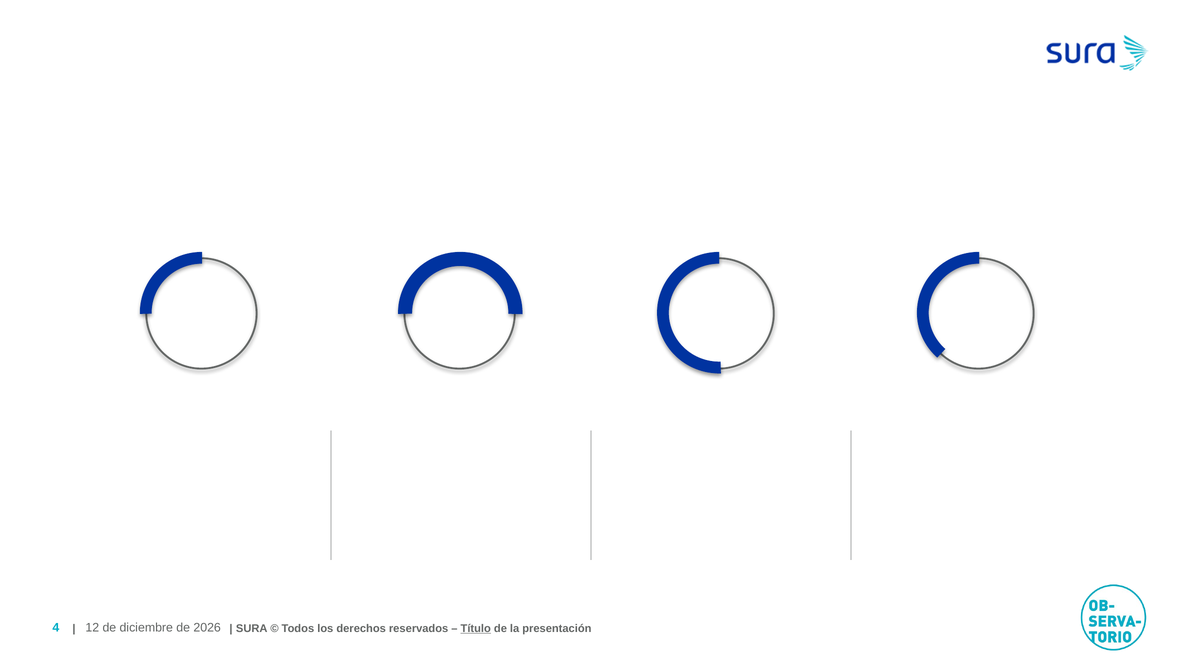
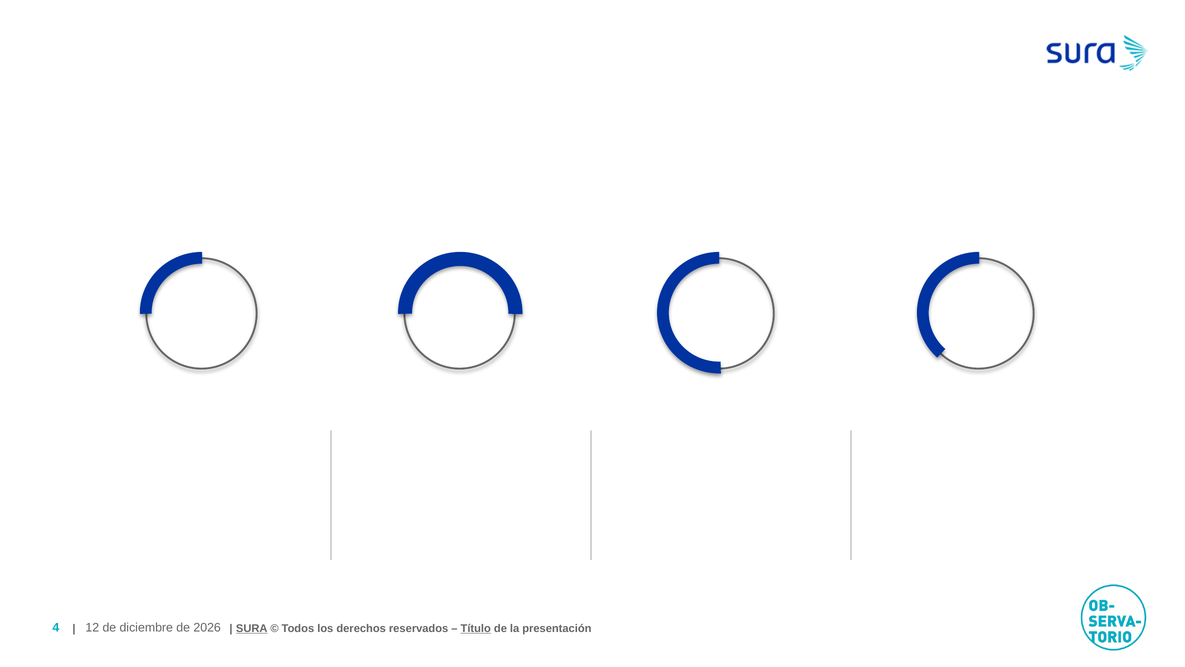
SURA underline: none -> present (252, 628)
